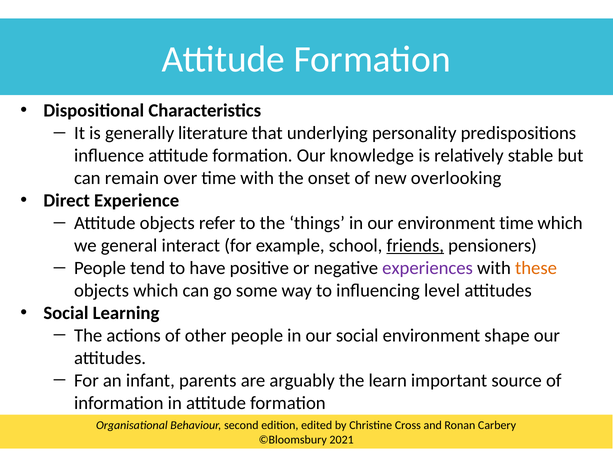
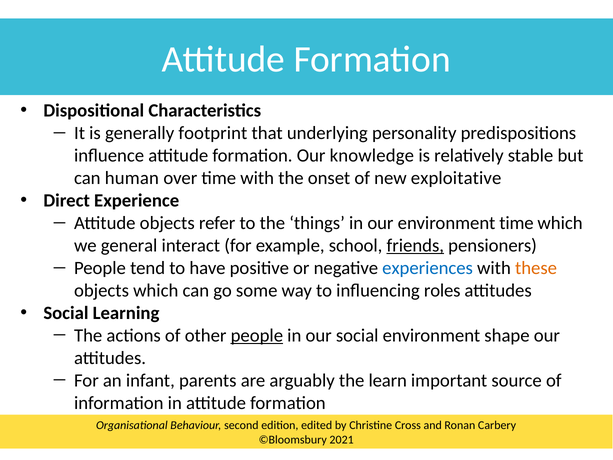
literature: literature -> footprint (213, 133)
remain: remain -> human (132, 178)
overlooking: overlooking -> exploitative (456, 178)
experiences colour: purple -> blue (428, 268)
level: level -> roles (442, 290)
people underline: none -> present (257, 335)
